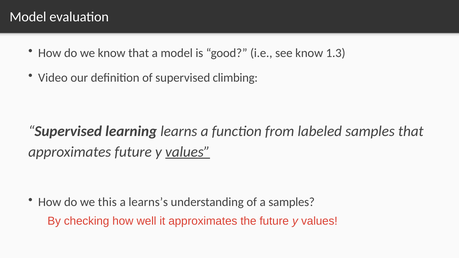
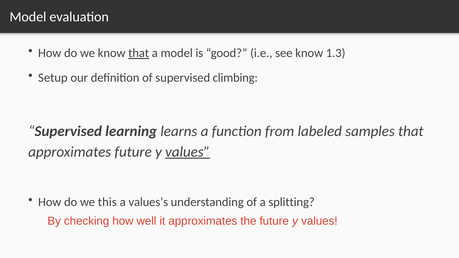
that underline: none -> present (139, 53)
Video: Video -> Setup (53, 78)
learns’s: learns’s -> values’s (148, 202)
a samples: samples -> splitting (292, 202)
